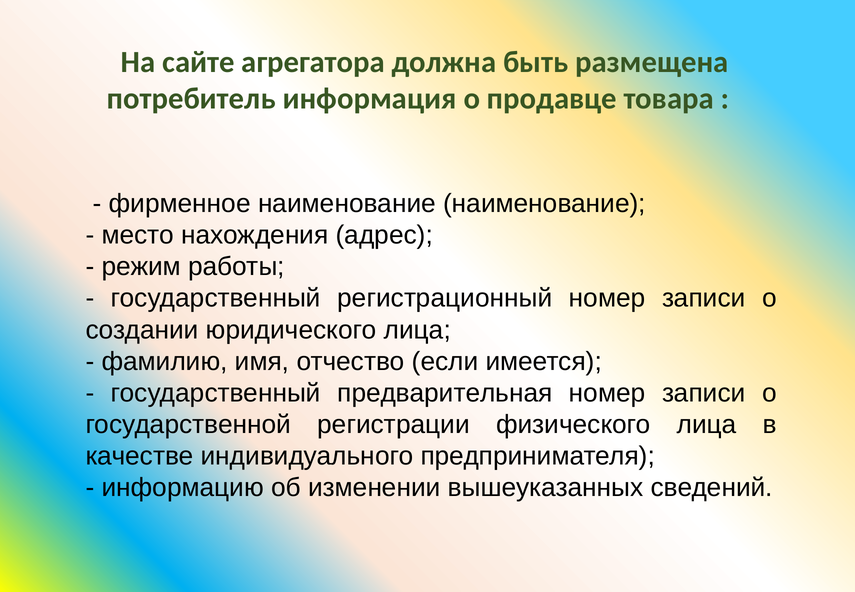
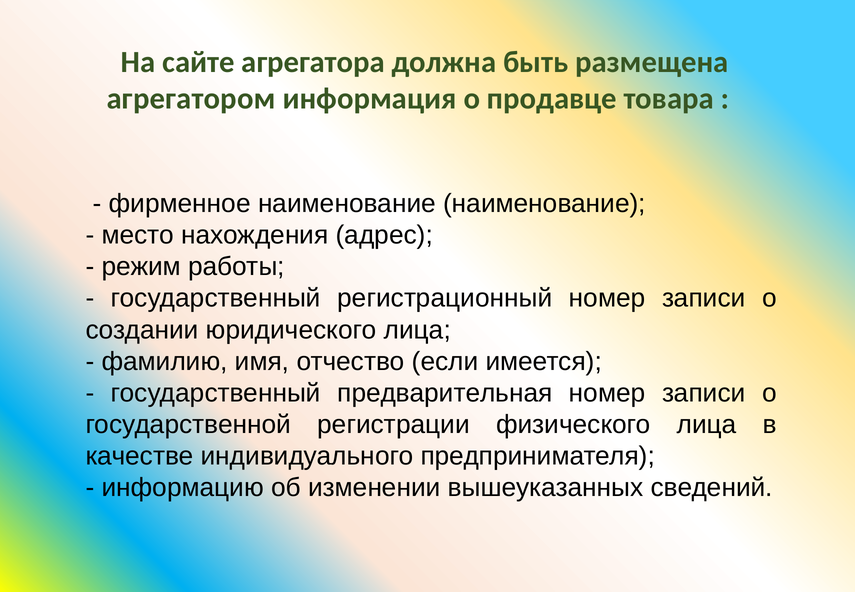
потребитель: потребитель -> агрегатором (191, 99)
